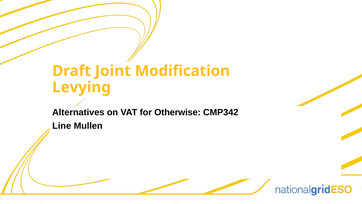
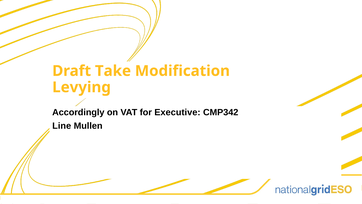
Joint: Joint -> Take (113, 71)
Alternatives: Alternatives -> Accordingly (78, 112)
Otherwise: Otherwise -> Executive (177, 112)
